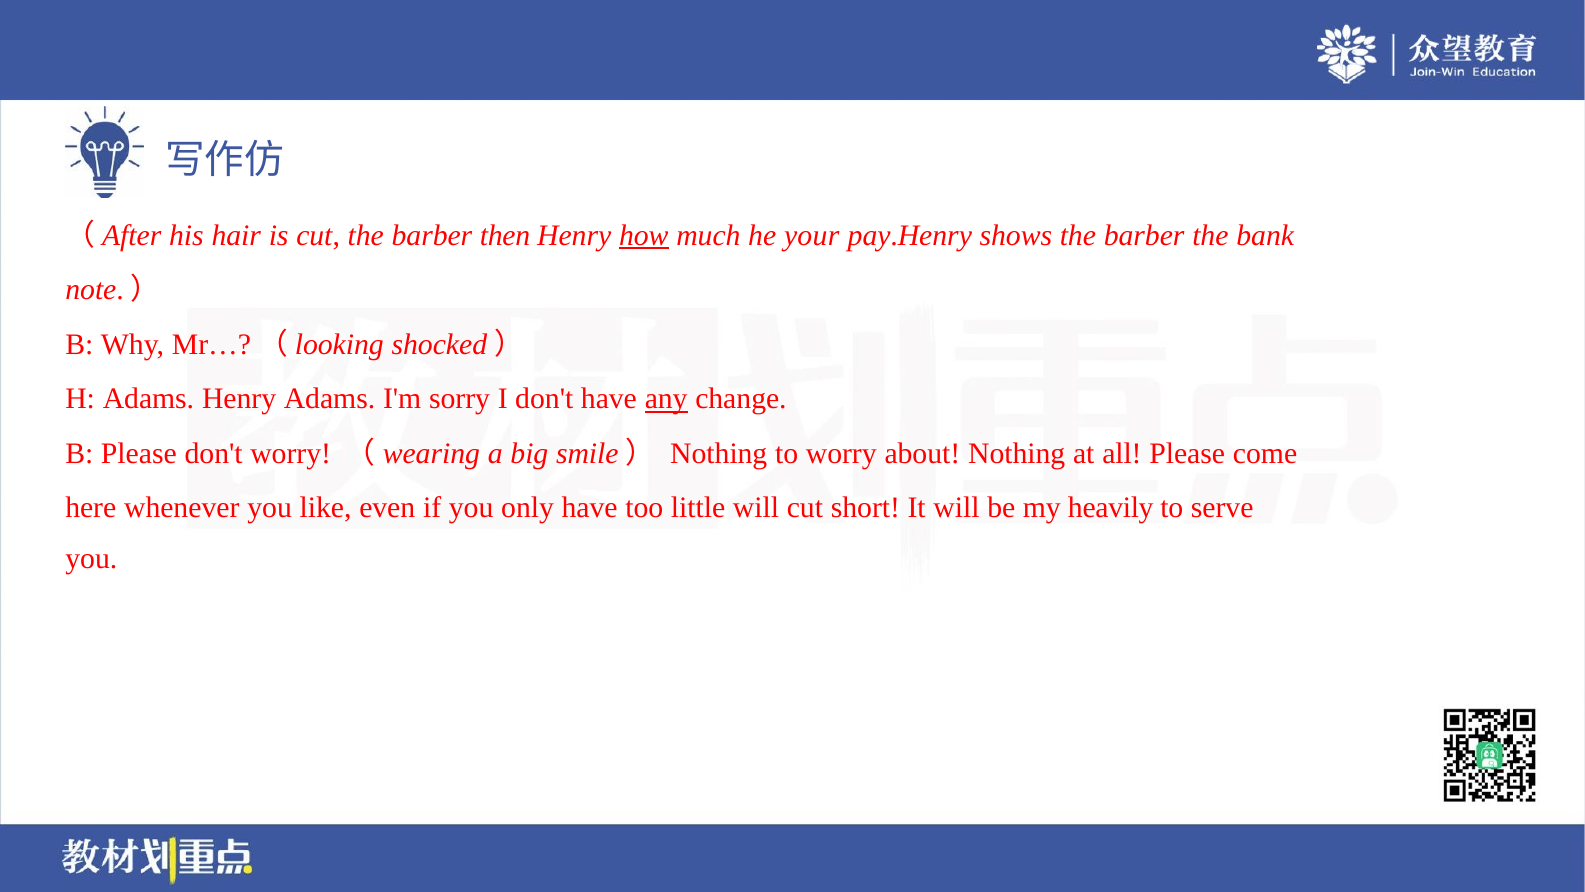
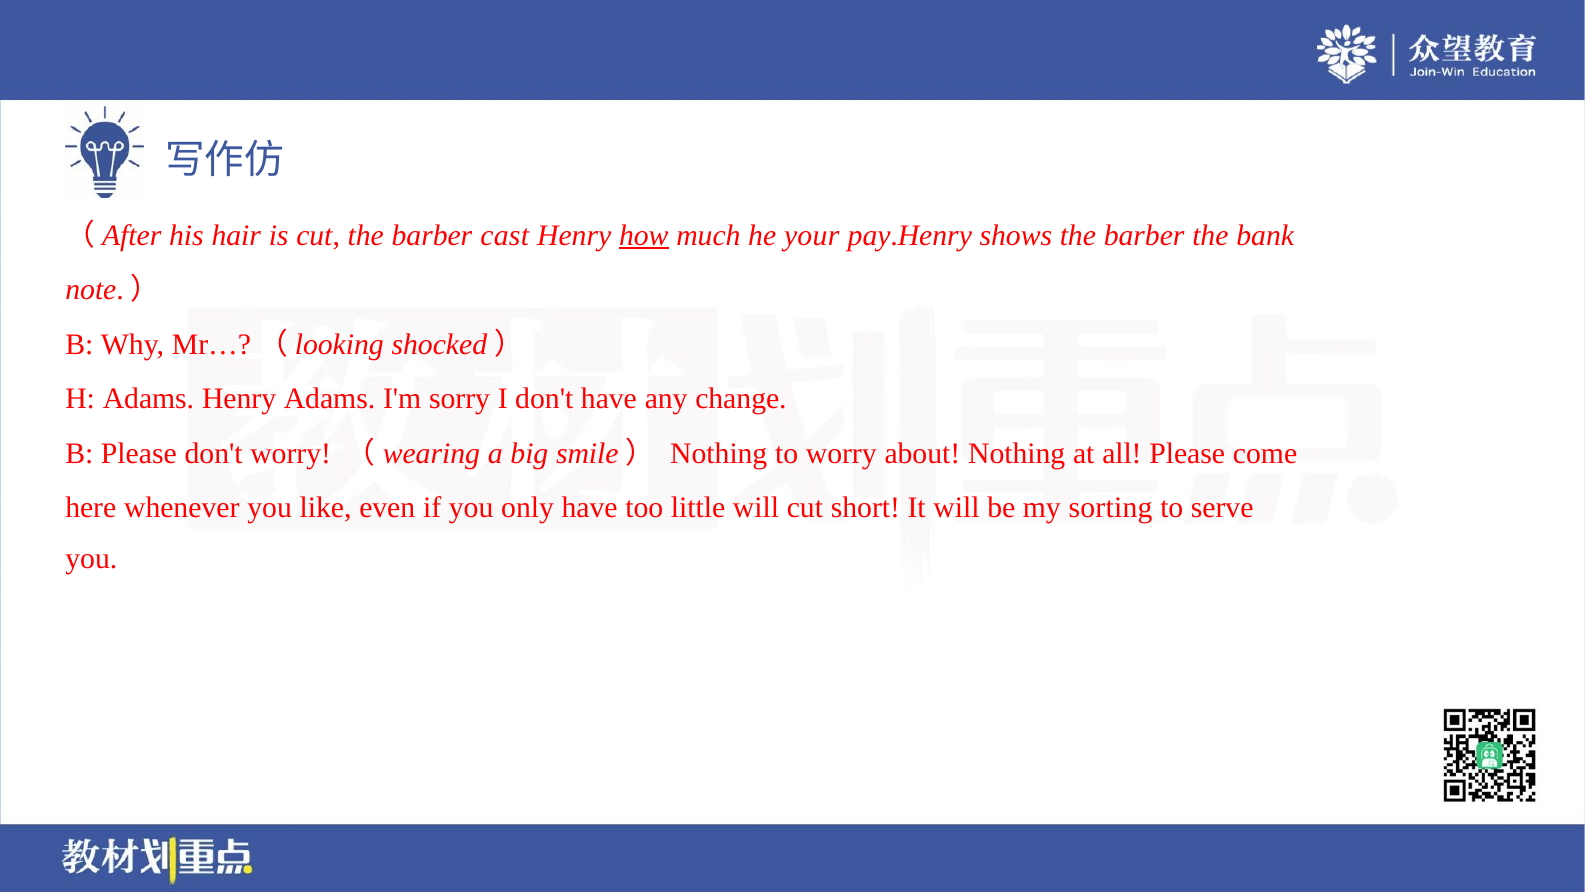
then: then -> cast (505, 235)
any underline: present -> none (666, 399)
heavily: heavily -> sorting (1111, 508)
